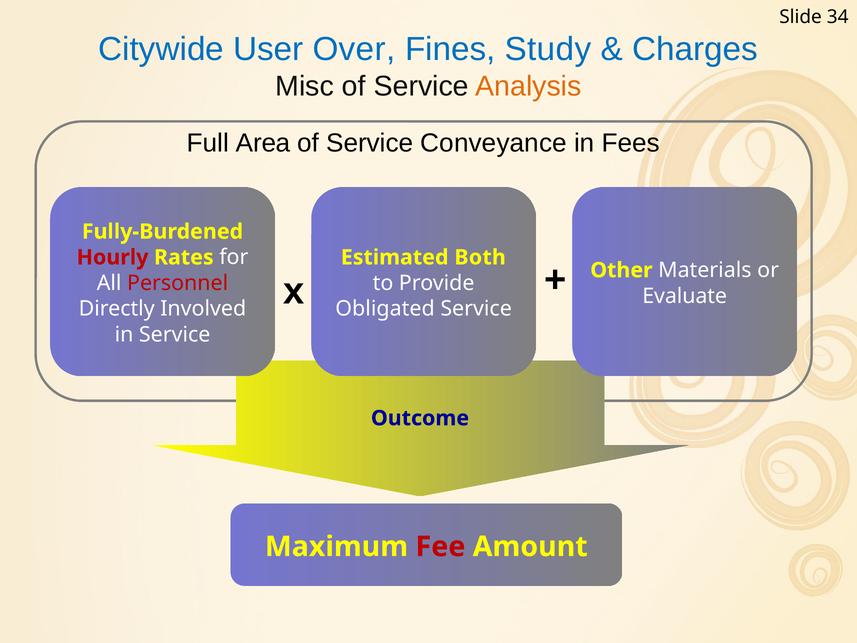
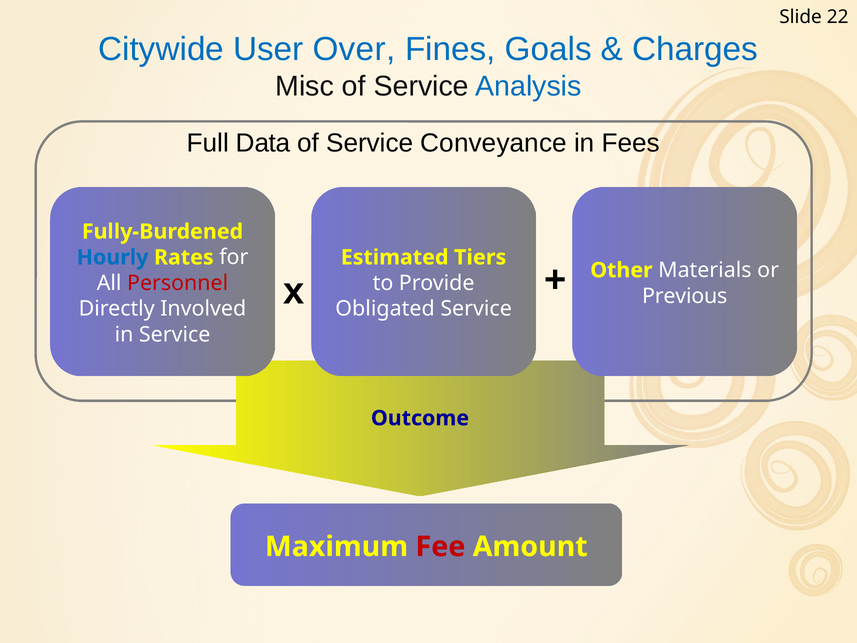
34: 34 -> 22 (838, 17)
Study: Study -> Goals (548, 49)
Analysis colour: orange -> blue (528, 86)
Area: Area -> Data (263, 143)
Hourly colour: red -> blue (113, 257)
Both: Both -> Tiers (480, 257)
Evaluate: Evaluate -> Previous (685, 296)
